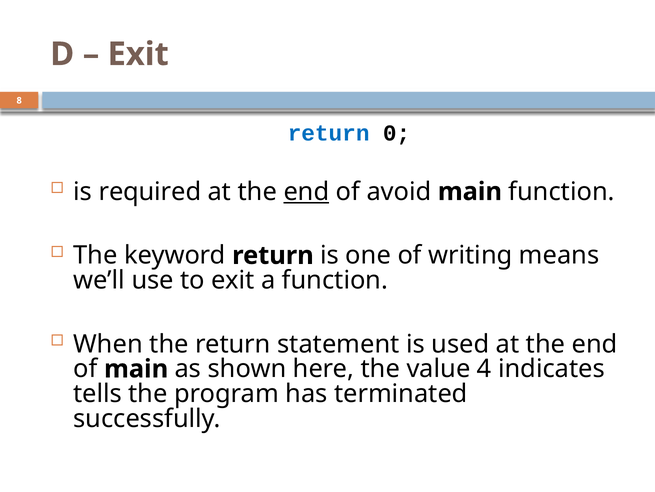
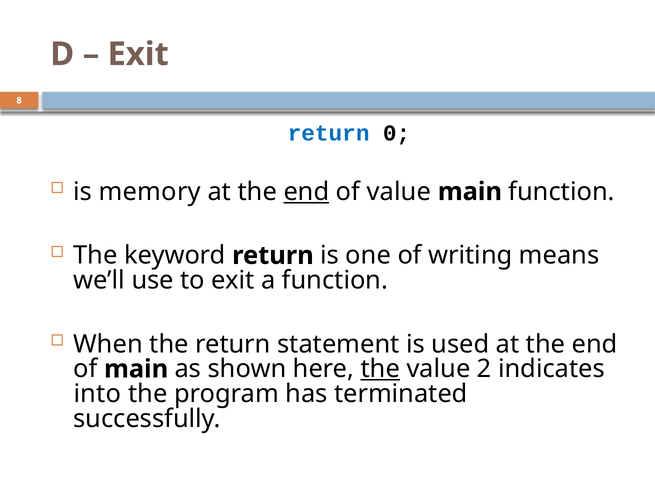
required: required -> memory (150, 191)
of avoid: avoid -> value (399, 191)
the underline: none -> present (380, 368)
4: 4 -> 2 (484, 368)
tells: tells -> into (97, 393)
